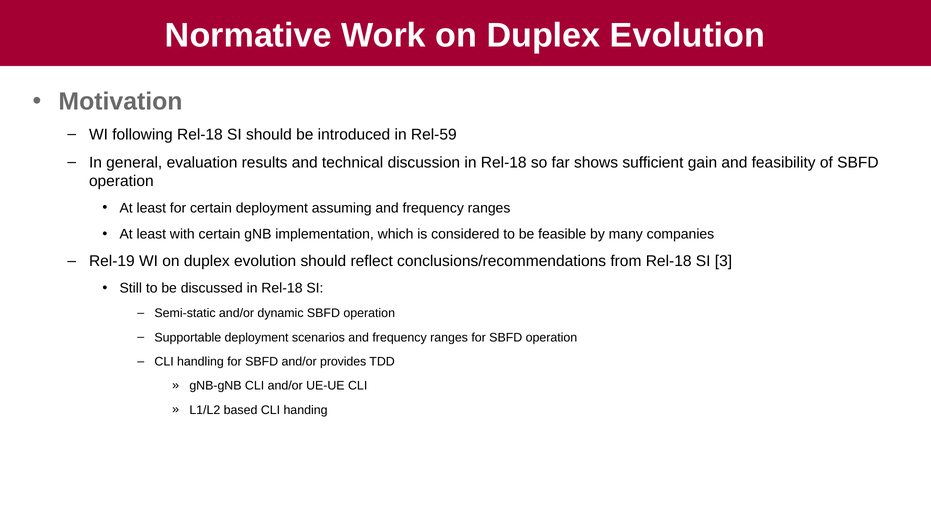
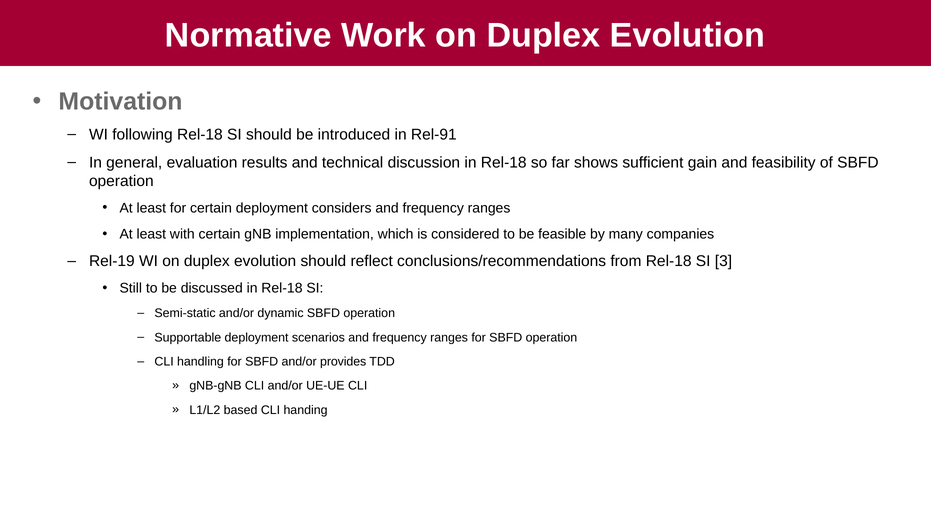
Rel-59: Rel-59 -> Rel-91 (434, 135)
assuming: assuming -> considers (342, 208)
